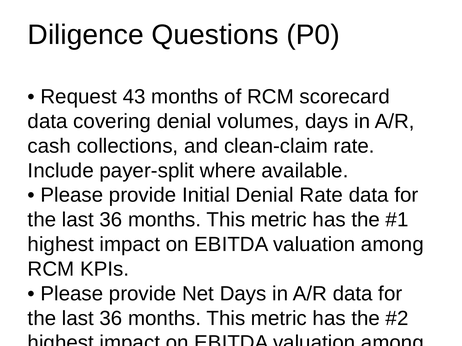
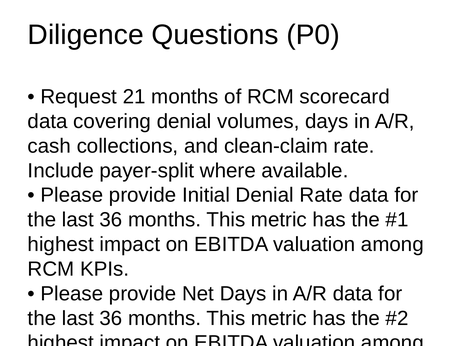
43: 43 -> 21 (134, 97)
